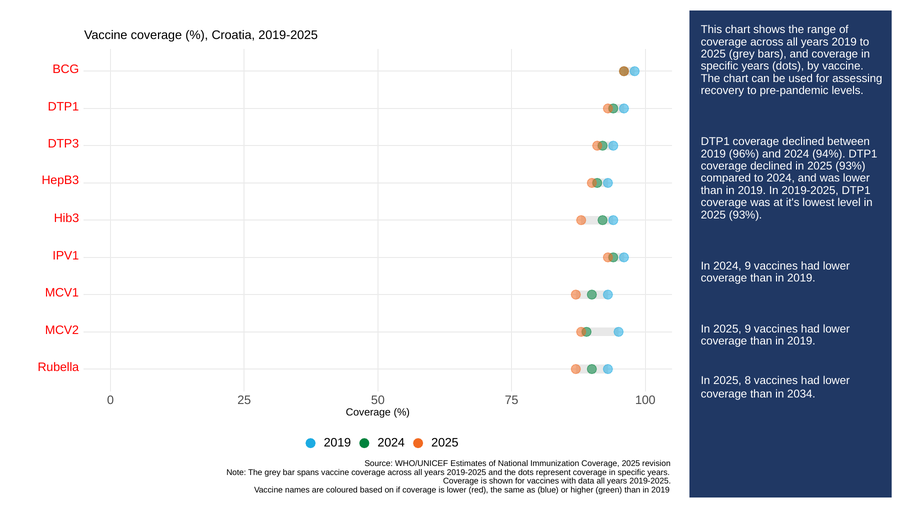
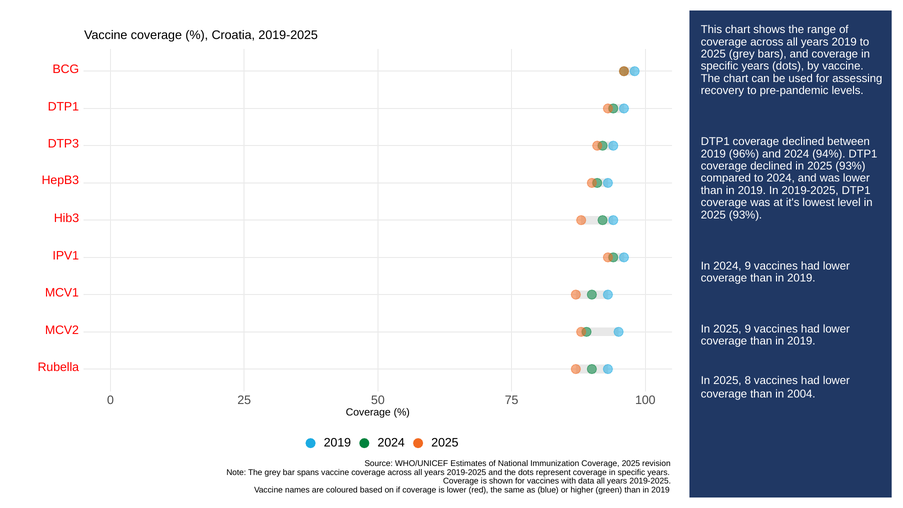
2034: 2034 -> 2004 (801, 394)
